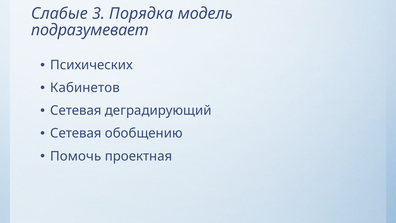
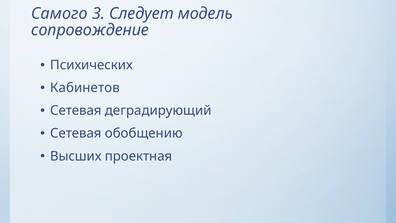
Слабые: Слабые -> Самого (59, 14)
Порядка: Порядка -> Следует (141, 14)
подразумевает: подразумевает -> сопровождение (90, 30)
Помочь: Помочь -> Высших (76, 156)
